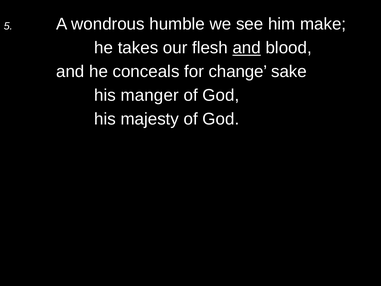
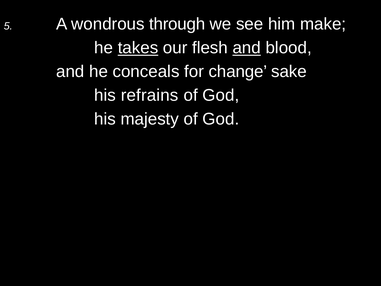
humble: humble -> through (177, 24)
takes underline: none -> present (138, 48)
manger: manger -> refrains (150, 95)
